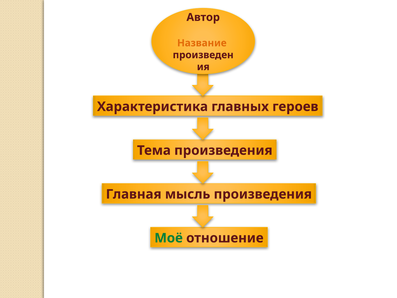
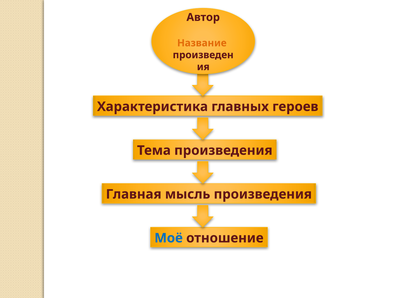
Моё colour: green -> blue (169, 238)
